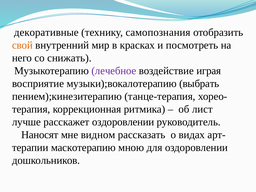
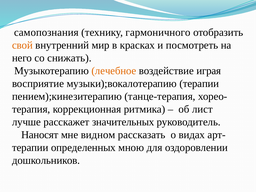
декоративные: декоративные -> самопознания (46, 32)
самопознания: самопознания -> гармоничного (158, 32)
лечебное colour: purple -> orange (114, 71)
музыки);вокалотерапию выбрать: выбрать -> терапии (199, 84)
расскажет оздоровлении: оздоровлении -> значительных (123, 122)
маскотерапию: маскотерапию -> определенных (83, 148)
